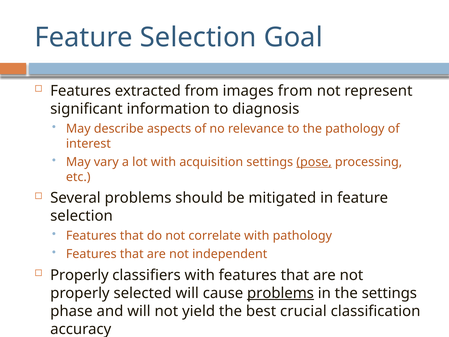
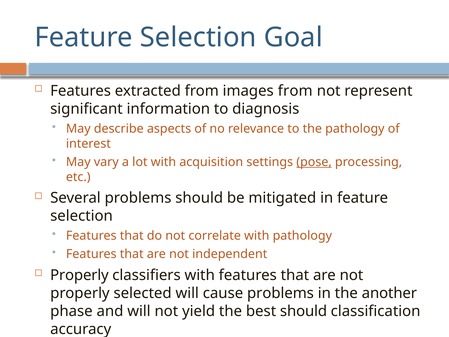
problems underline: present -> none (280, 293)
the settings: settings -> another (389, 293)
best crucial: crucial -> should (304, 311)
